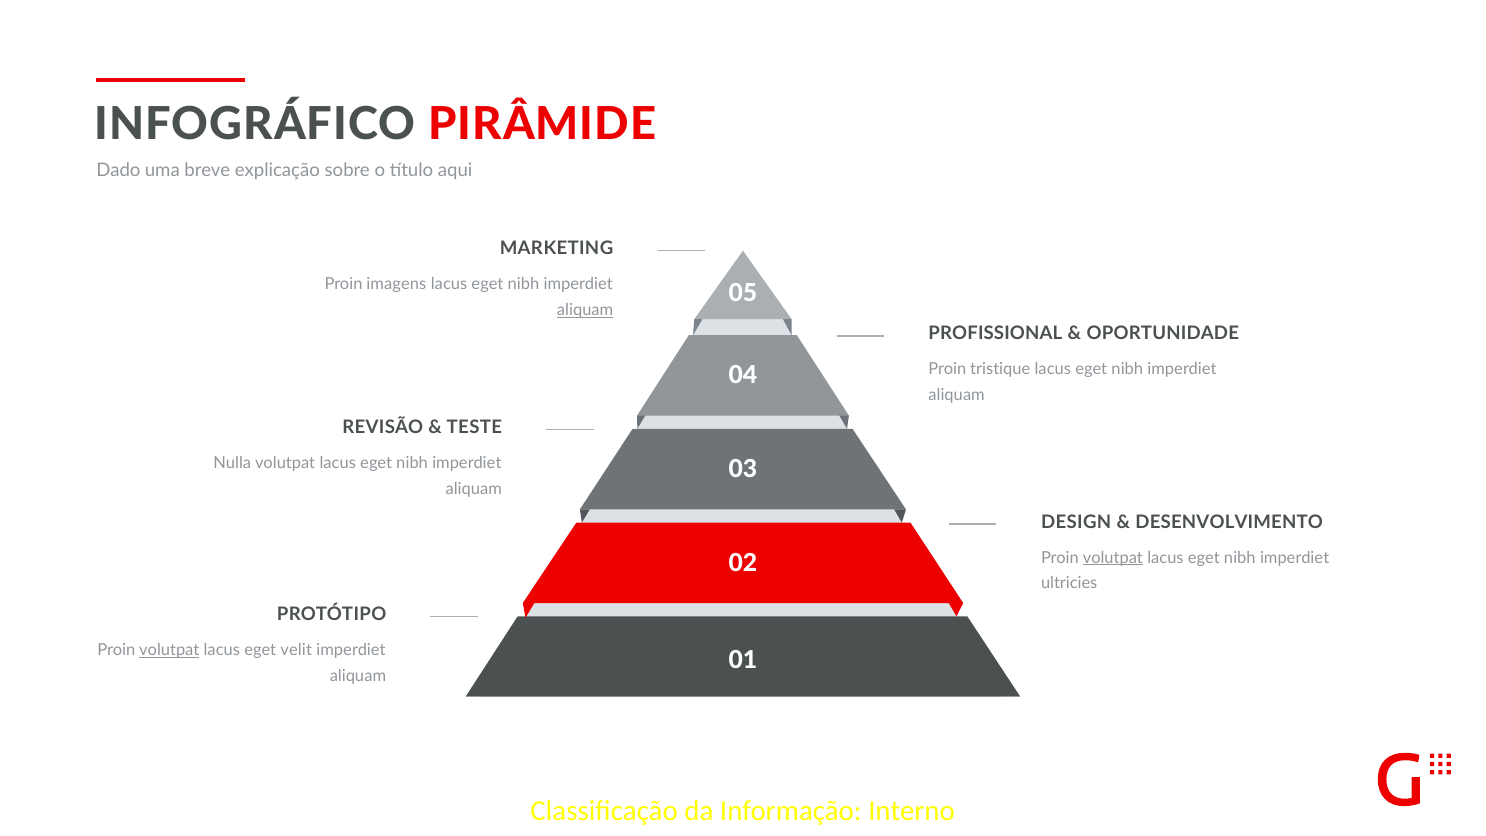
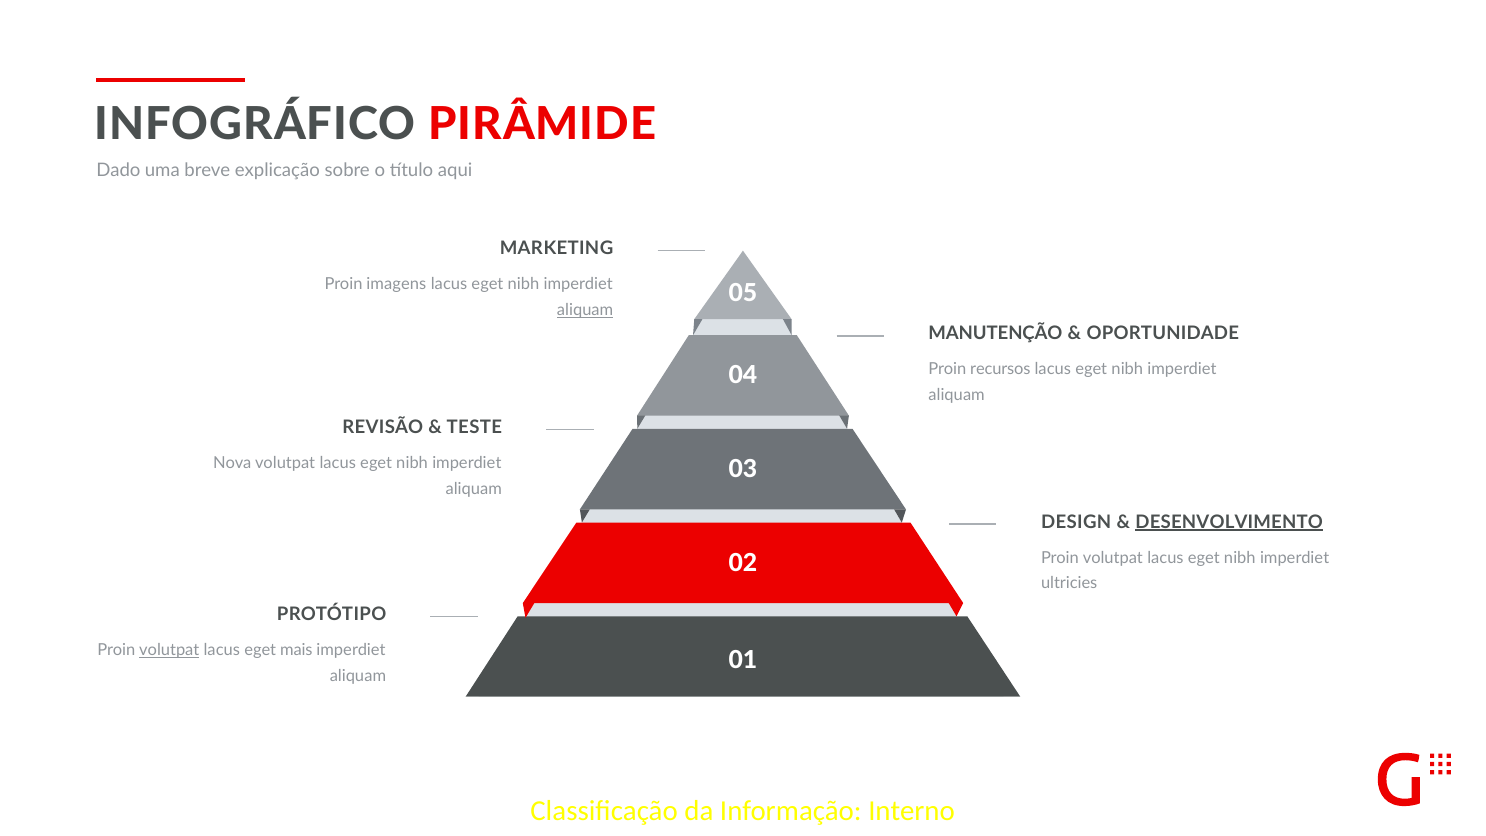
PROFISSIONAL: PROFISSIONAL -> MANUTENÇÃO (995, 334)
tristique: tristique -> recursos (1000, 369)
Nulla: Nulla -> Nova (232, 463)
DESENVOLVIMENTO underline: none -> present (1229, 522)
volutpat underline: present -> none (1113, 558)
velit: velit -> mais (296, 650)
